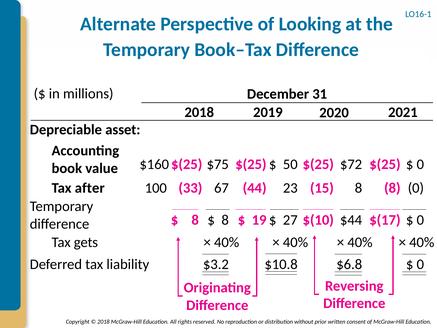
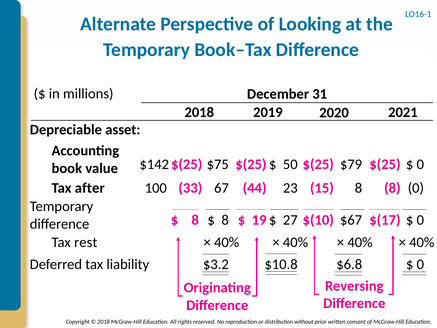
$160: $160 -> $142 (154, 164)
$72: $72 -> $79 (351, 164)
$44: $44 -> $67 (351, 220)
gets: gets -> rest (86, 242)
